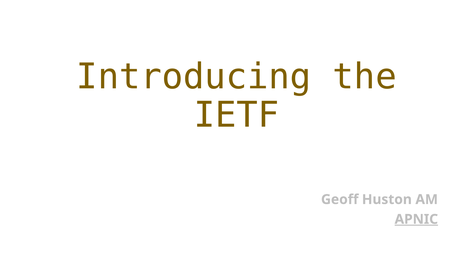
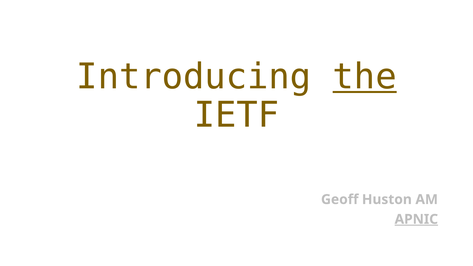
the underline: none -> present (365, 77)
